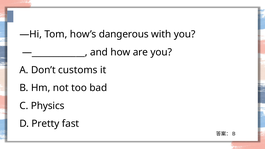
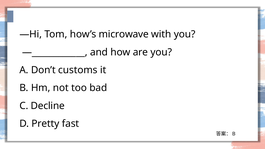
dangerous: dangerous -> microwave (124, 34)
Physics: Physics -> Decline (48, 106)
